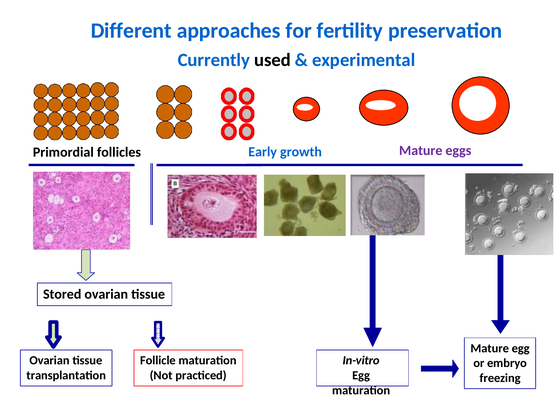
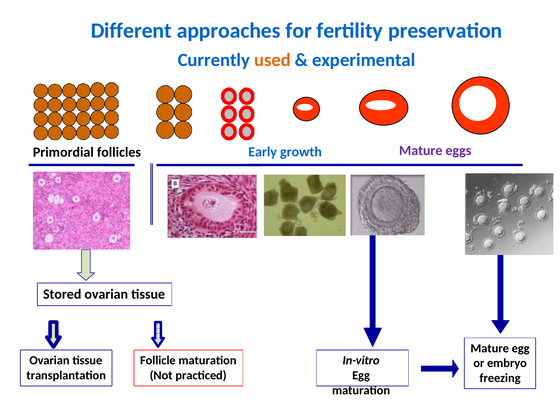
used colour: black -> orange (273, 60)
